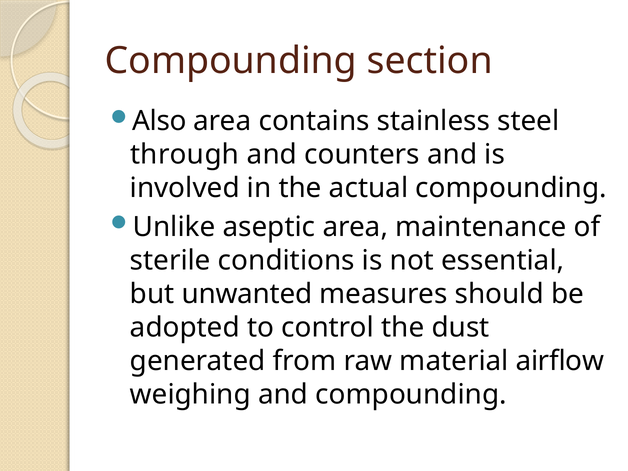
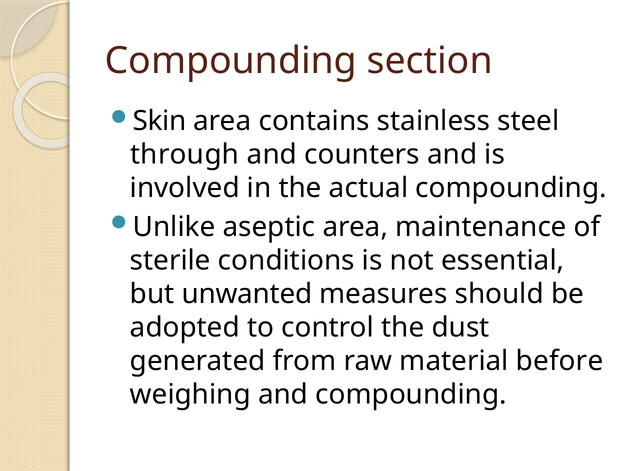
Also: Also -> Skin (160, 121)
airflow: airflow -> before (560, 361)
